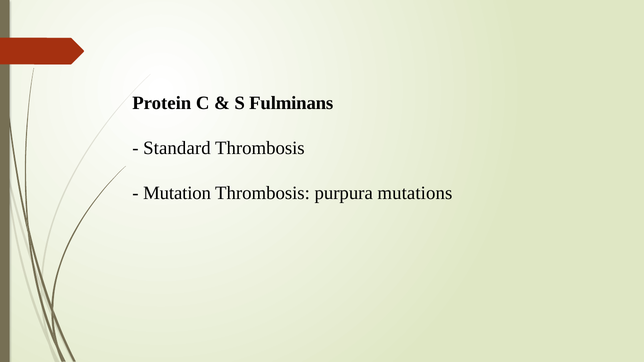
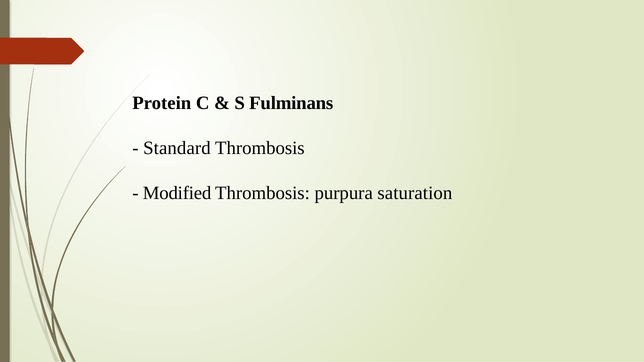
Mutation: Mutation -> Modified (177, 193)
mutations: mutations -> saturation (415, 193)
